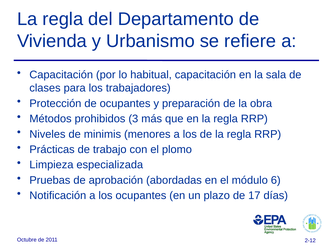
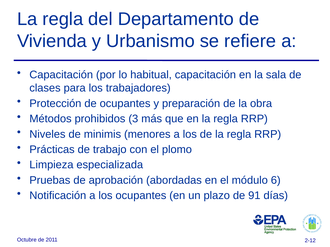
17: 17 -> 91 (254, 196)
